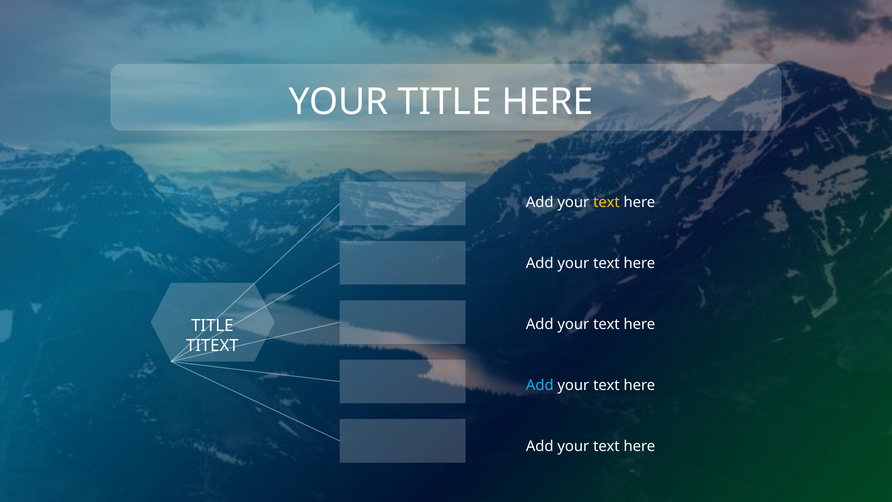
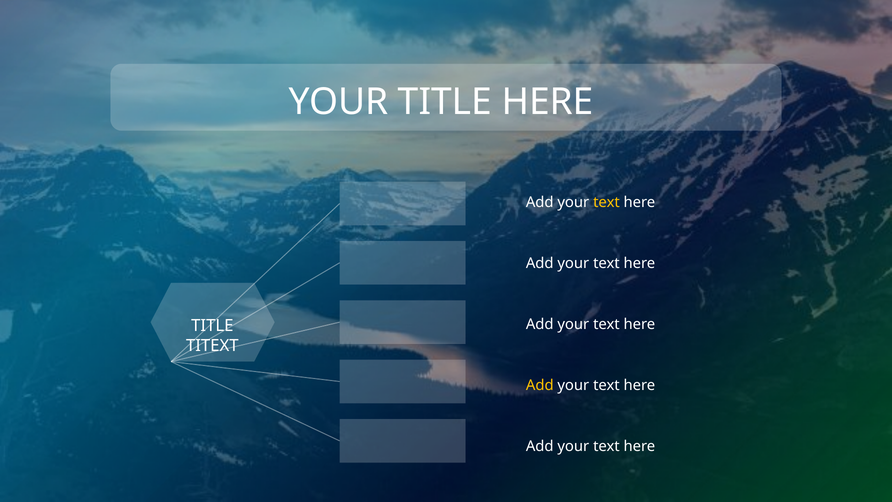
Add colour: light blue -> yellow (540, 385)
